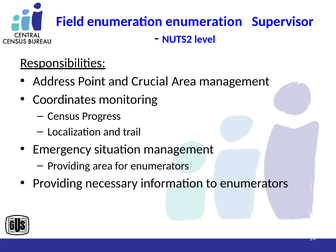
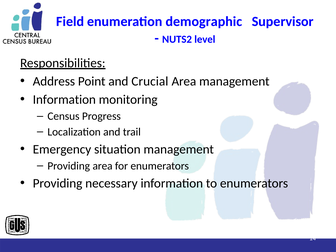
enumeration enumeration: enumeration -> demographic (204, 22)
Coordinates: Coordinates -> Information (64, 100)
